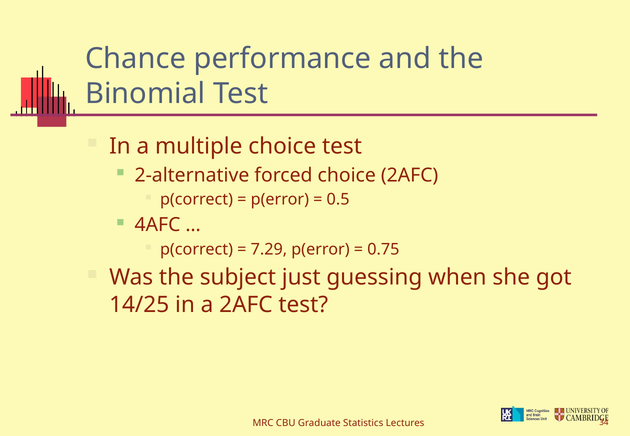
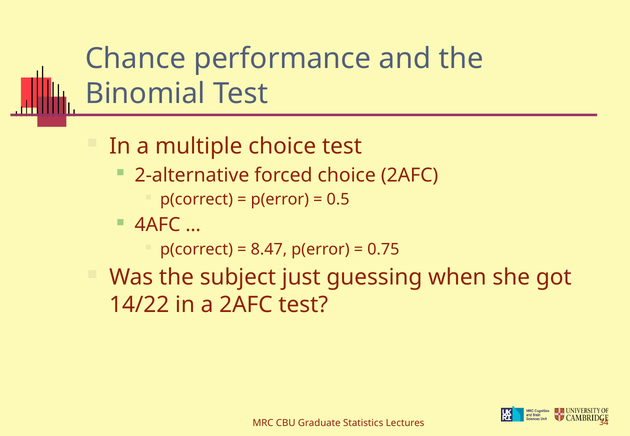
7.29: 7.29 -> 8.47 (269, 249)
14/25: 14/25 -> 14/22 (139, 305)
